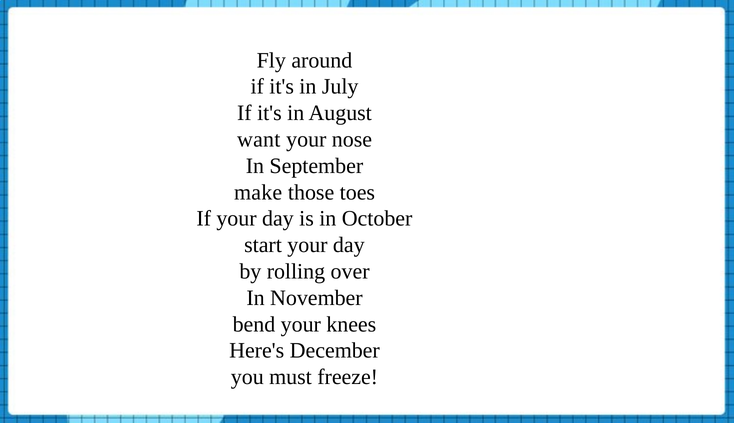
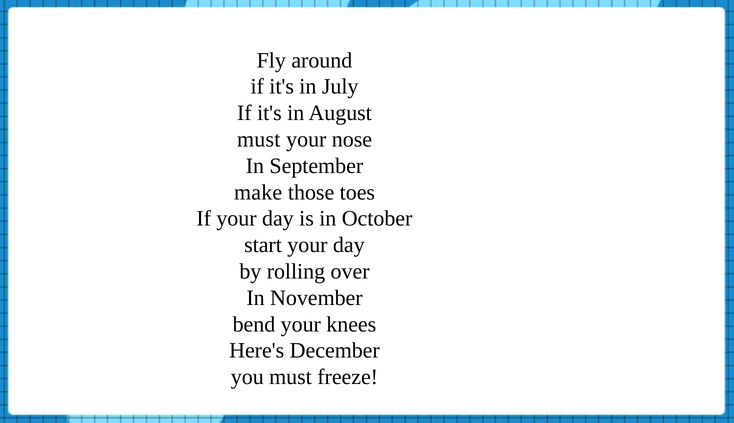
want: want -> must (259, 139)
